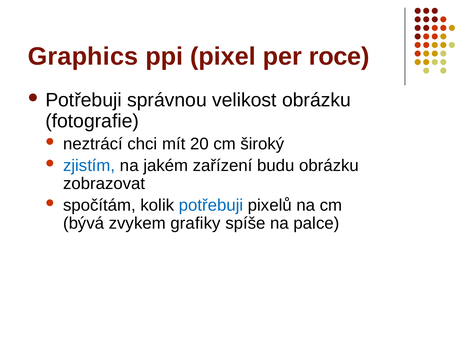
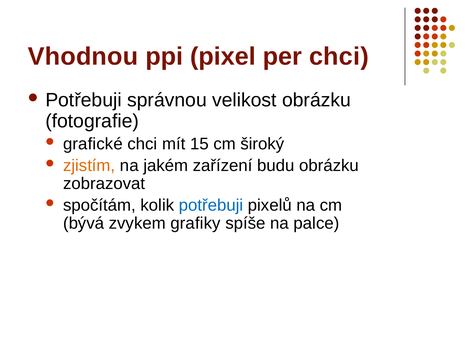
Graphics: Graphics -> Vhodnou (83, 56)
per roce: roce -> chci (339, 56)
neztrácí: neztrácí -> grafické (93, 144)
20: 20 -> 15 (199, 144)
zjistím colour: blue -> orange (89, 165)
